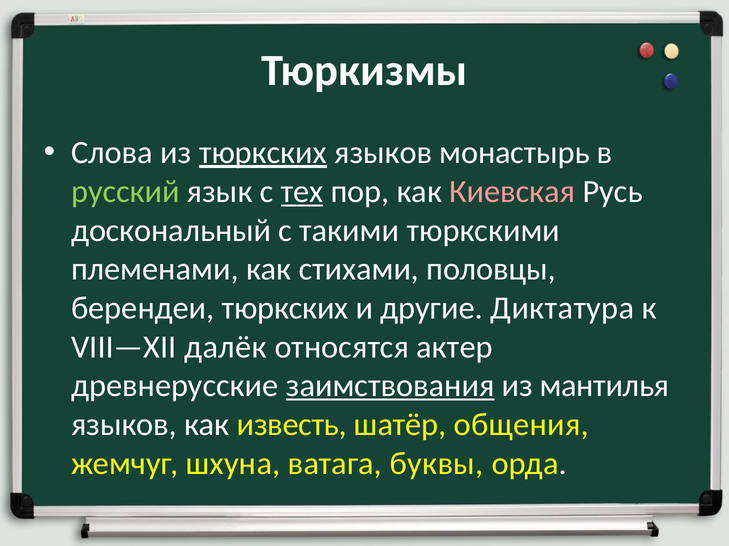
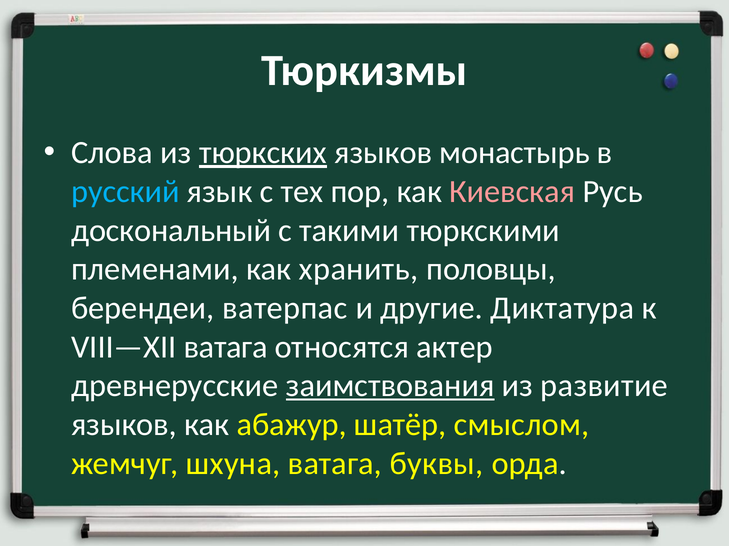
русский colour: light green -> light blue (125, 192)
тех underline: present -> none (302, 192)
стихами: стихами -> хранить (359, 270)
берендеи тюркских: тюркских -> ватерпас (285, 308)
VIII—XII далёк: далёк -> ватага (226, 347)
мантилья: мантилья -> развитие (604, 386)
известь: известь -> абажур (292, 425)
общения: общения -> смыслом (521, 425)
